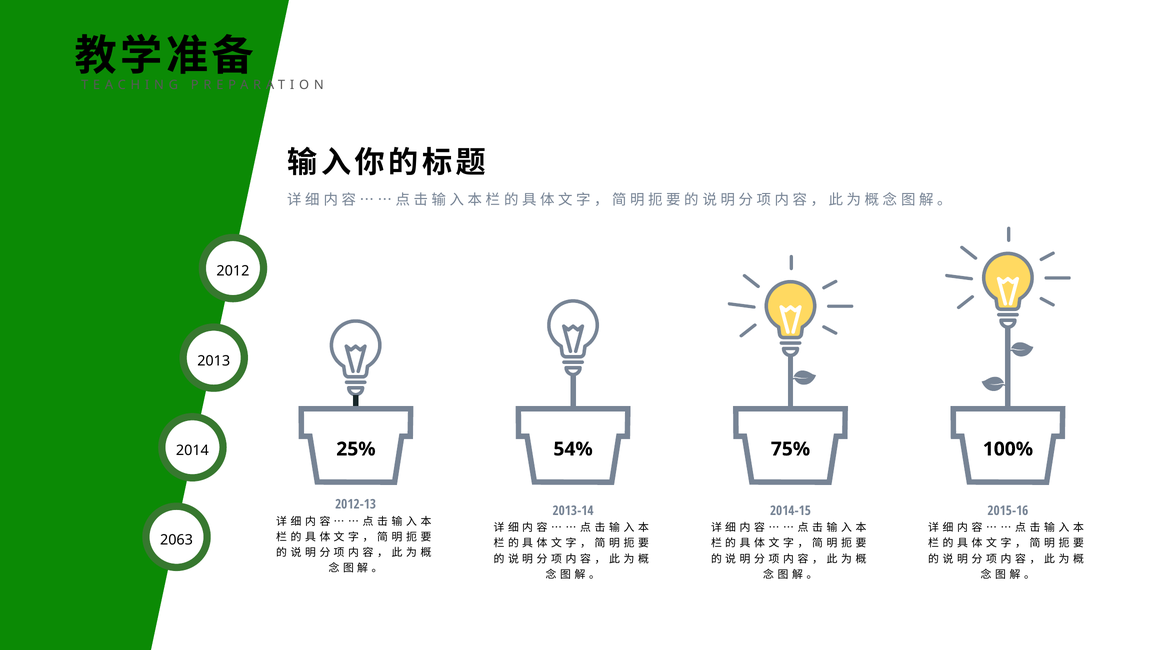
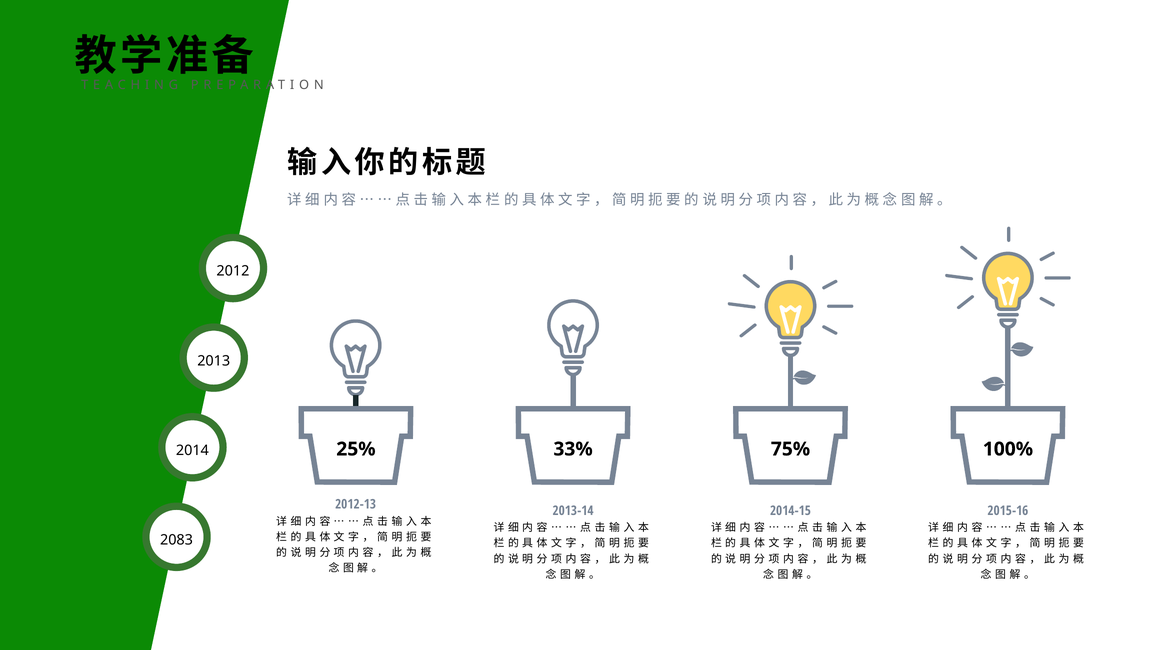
54%: 54% -> 33% (573, 449)
2063: 2063 -> 2083 (177, 540)
